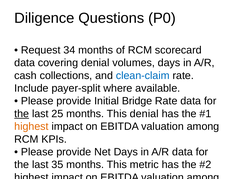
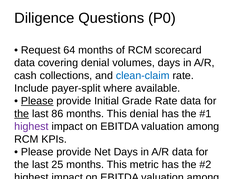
34: 34 -> 64 (69, 50)
Please underline: none -> present (37, 101)
Bridge: Bridge -> Grade (137, 101)
25: 25 -> 86 (57, 114)
highest colour: orange -> purple (31, 127)
35: 35 -> 25 (57, 165)
